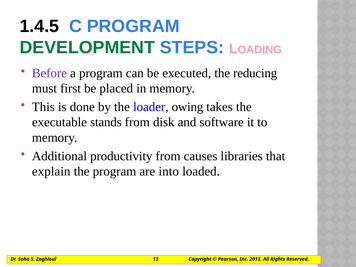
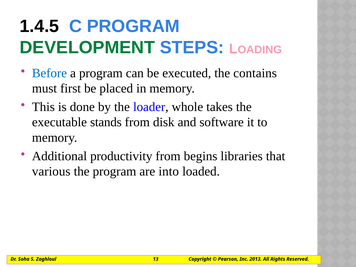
Before colour: purple -> blue (49, 73)
reducing: reducing -> contains (255, 73)
owing: owing -> whole (187, 107)
causes: causes -> begins (201, 156)
explain: explain -> various (51, 171)
